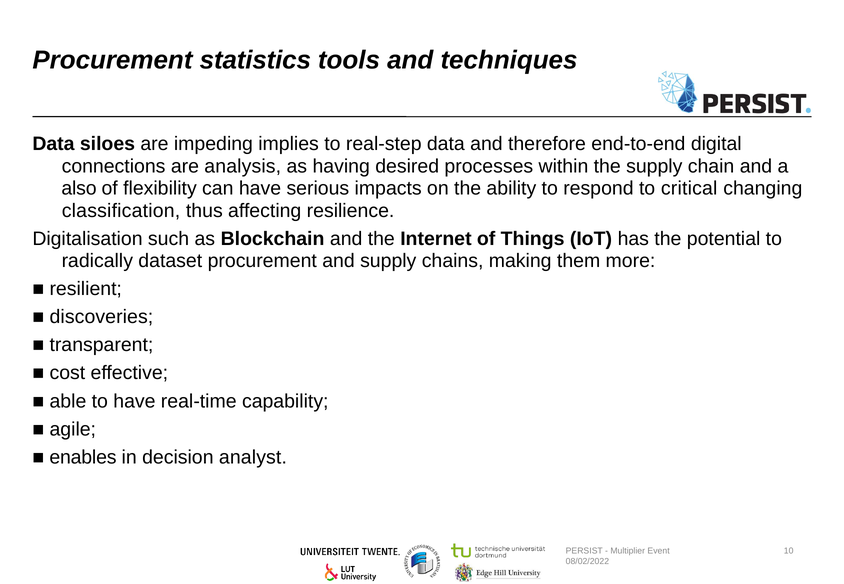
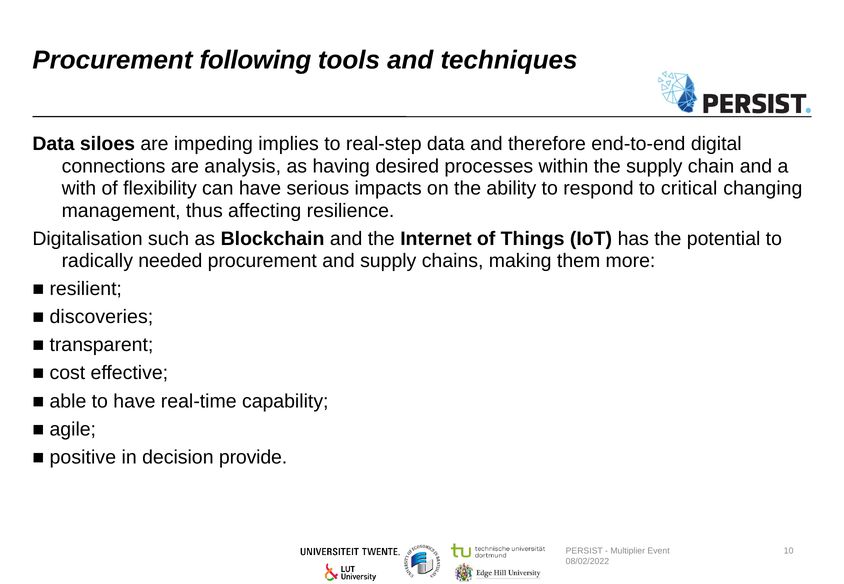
statistics: statistics -> following (255, 60)
also: also -> with (79, 189)
classification: classification -> management (121, 211)
dataset: dataset -> needed (170, 261)
enables: enables -> positive (83, 457)
analyst: analyst -> provide (253, 457)
